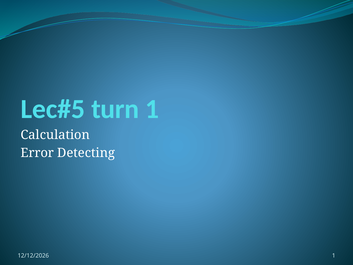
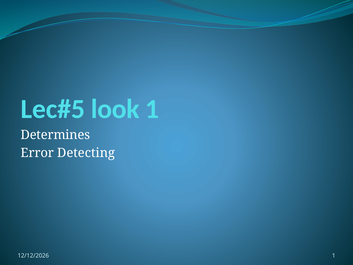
turn: turn -> look (115, 109)
Calculation: Calculation -> Determines (55, 135)
